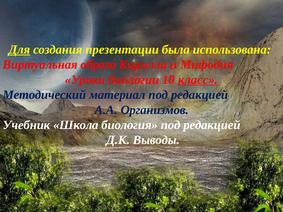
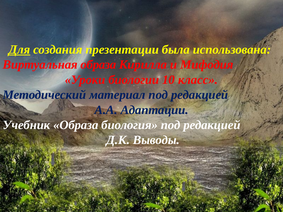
класс underline: present -> none (198, 80)
Организмов: Организмов -> Адаптации (155, 110)
Учебник Школа: Школа -> Образа (76, 125)
